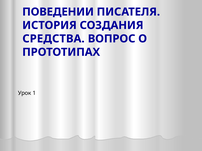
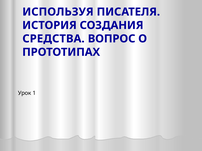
ПОВЕДЕНИИ: ПОВЕДЕНИИ -> ИСПОЛЬЗУЯ (58, 12)
